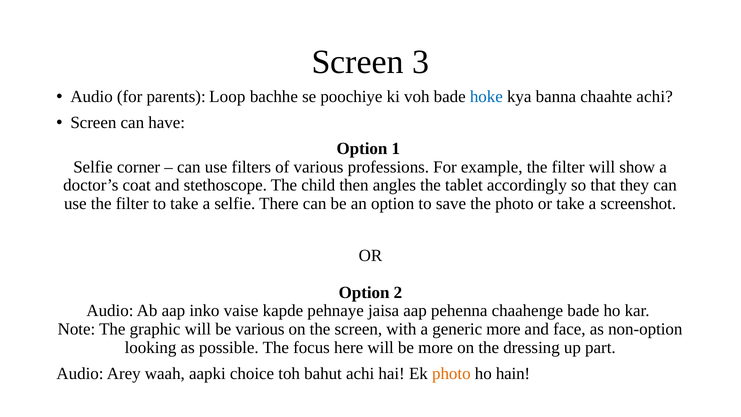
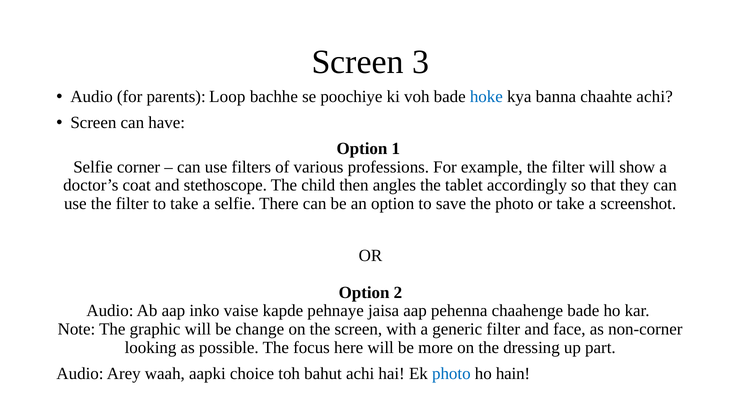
be various: various -> change (260, 329)
generic more: more -> filter (503, 329)
non-option: non-option -> non-corner (645, 329)
photo colour: orange -> blue (451, 373)
